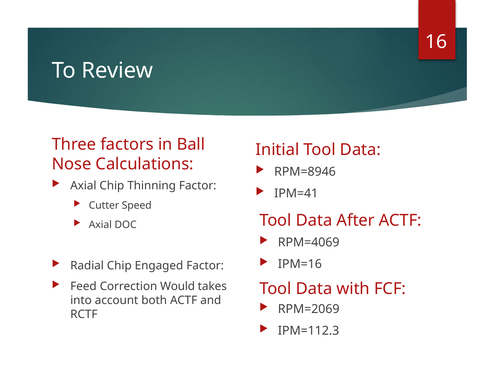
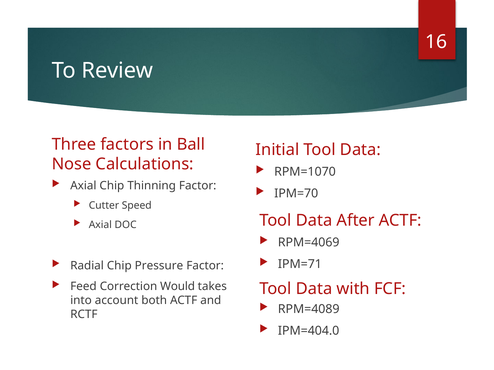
RPM=8946: RPM=8946 -> RPM=1070 (305, 172)
IPM=41: IPM=41 -> IPM=70 (296, 194)
IPM=16: IPM=16 -> IPM=71 (300, 264)
Engaged: Engaged -> Pressure (159, 266)
RPM=2069: RPM=2069 -> RPM=4089 (309, 309)
IPM=112.3: IPM=112.3 -> IPM=404.0 (309, 331)
